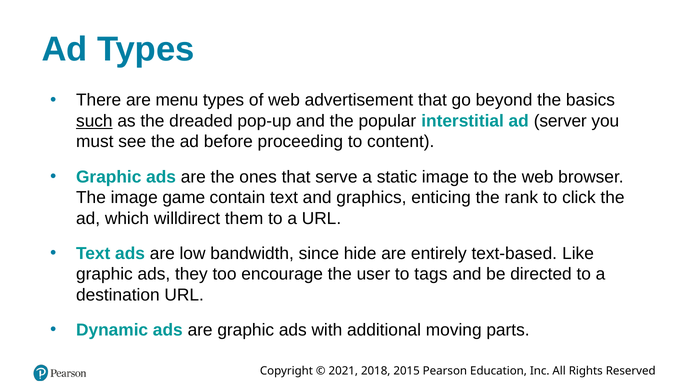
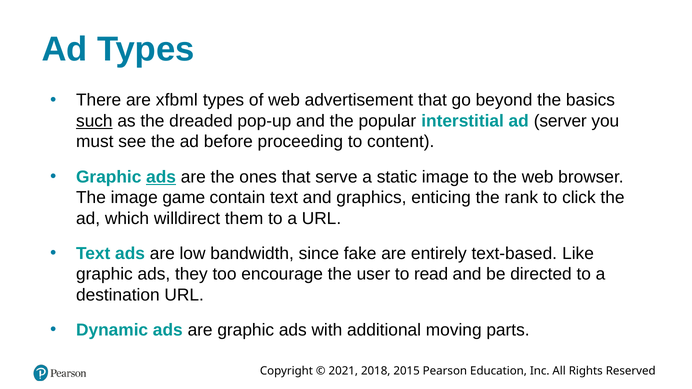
menu: menu -> xfbml (177, 100)
ads underline: none -> present (161, 177)
hide: hide -> fake (360, 254)
tags: tags -> read (431, 274)
